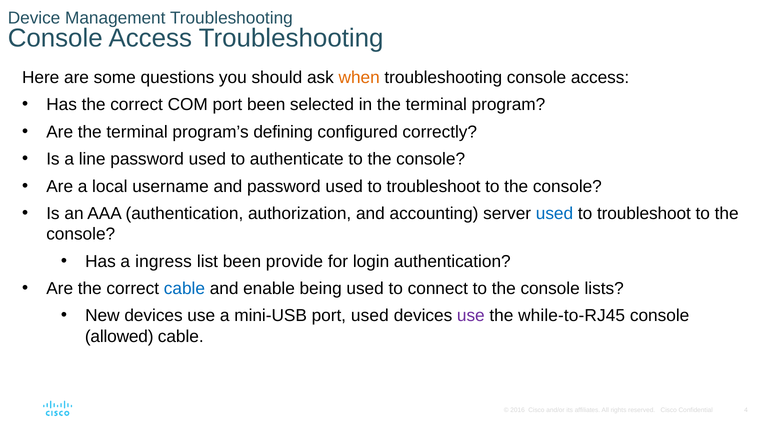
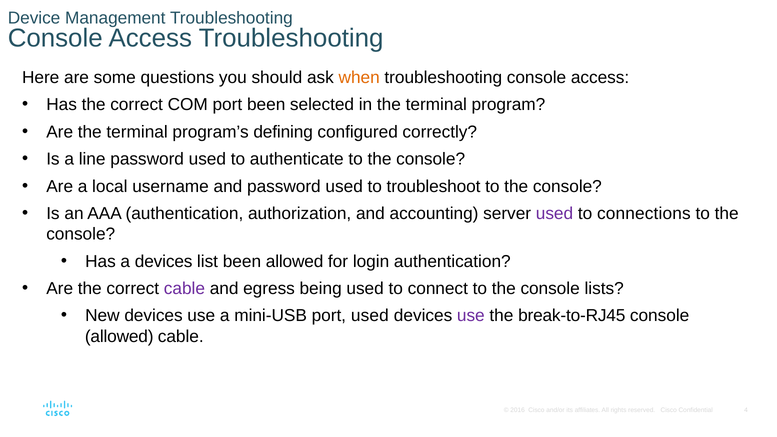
used colour: blue -> purple (554, 214)
troubleshoot: troubleshoot -> connections (644, 214)
a ingress: ingress -> devices (164, 261)
been provide: provide -> allowed (295, 261)
cable colour: blue -> purple (184, 289)
enable: enable -> egress (269, 289)
while-to-RJ45: while-to-RJ45 -> break-to-RJ45 (572, 316)
